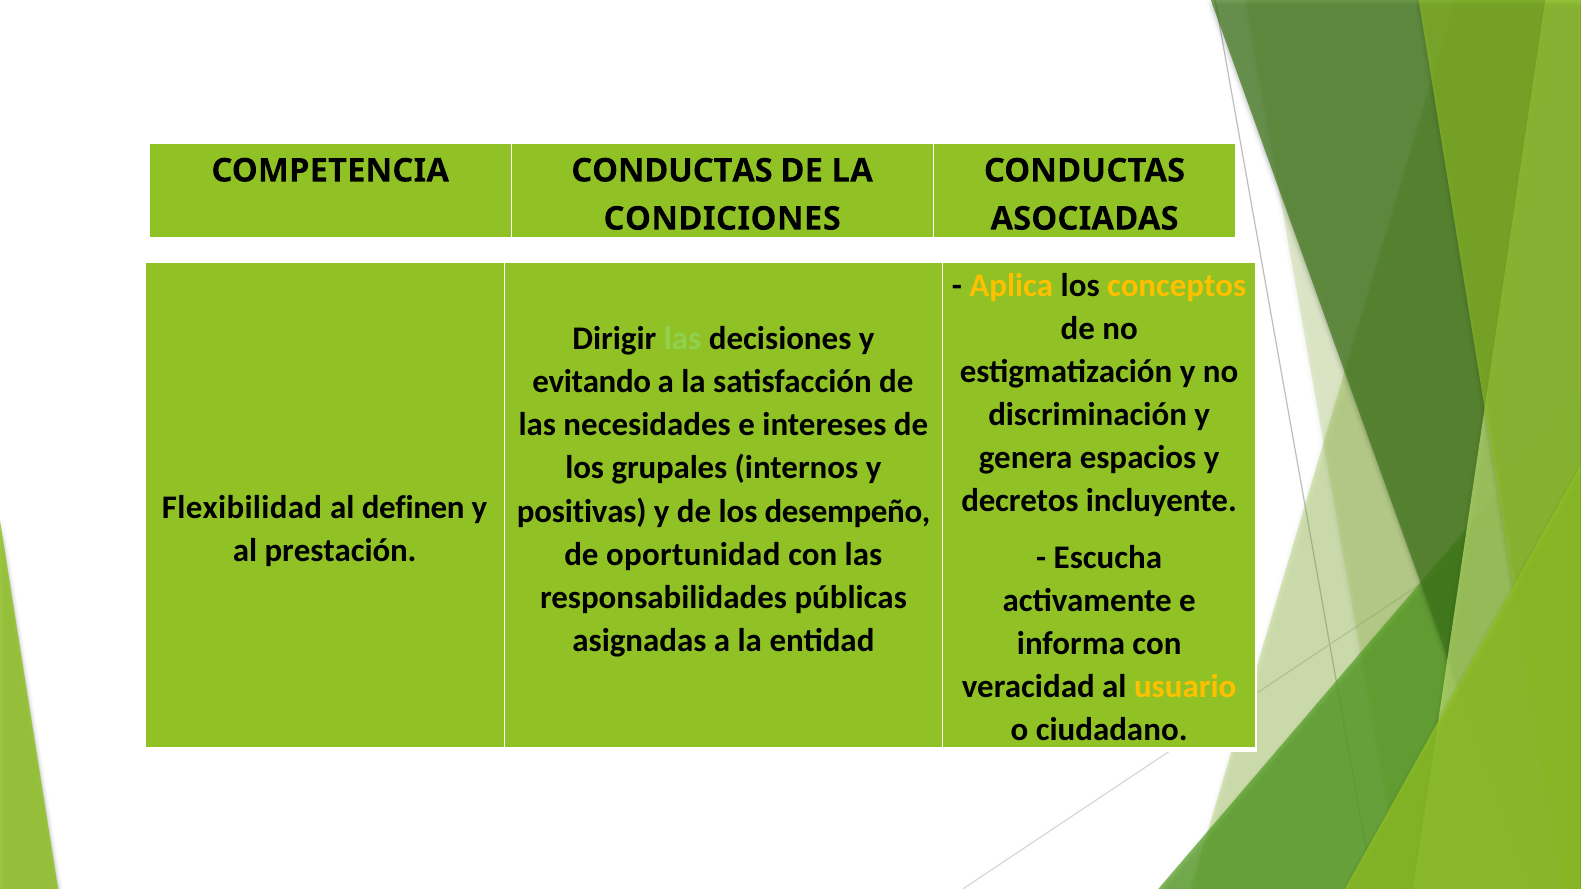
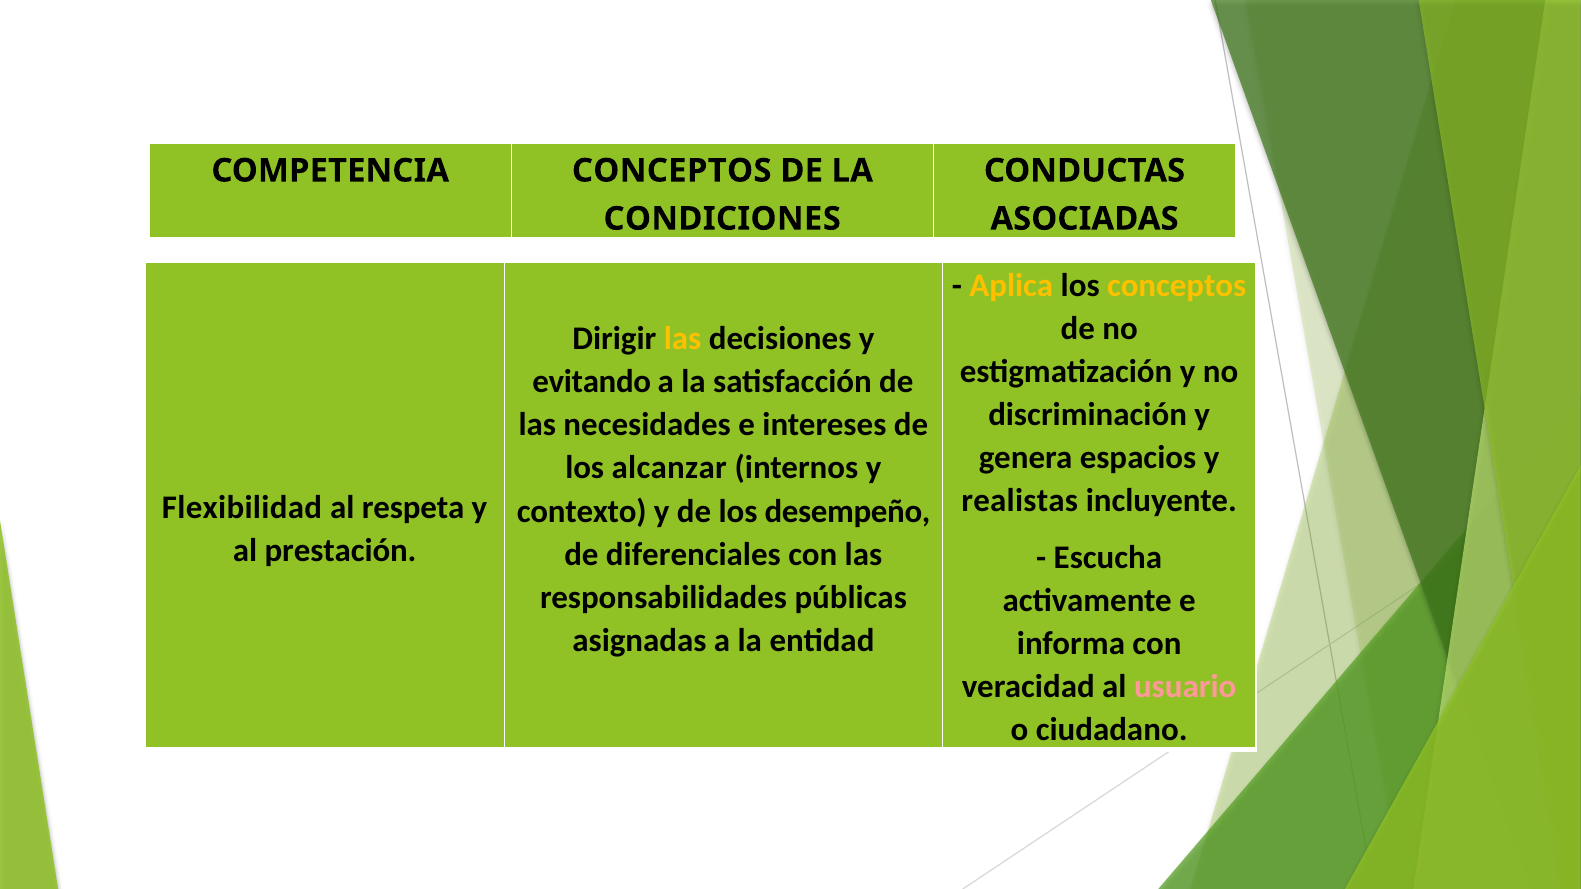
COMPETENCIA CONDUCTAS: CONDUCTAS -> CONCEPTOS (672, 171)
las colour: light green -> yellow (683, 339)
grupales: grupales -> alcanzar (669, 468)
decretos: decretos -> realistas (1020, 501)
definen: definen -> respeta (413, 508)
positivas: positivas -> contexto (582, 511)
oportunidad: oportunidad -> diferenciales (693, 555)
usuario colour: yellow -> pink (1185, 687)
